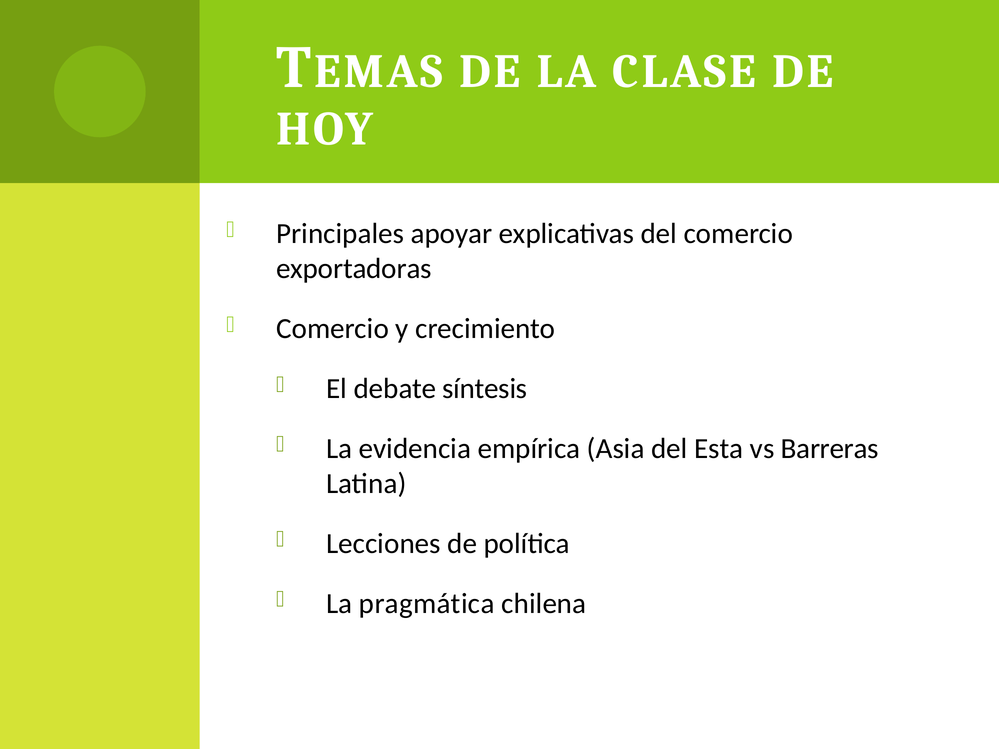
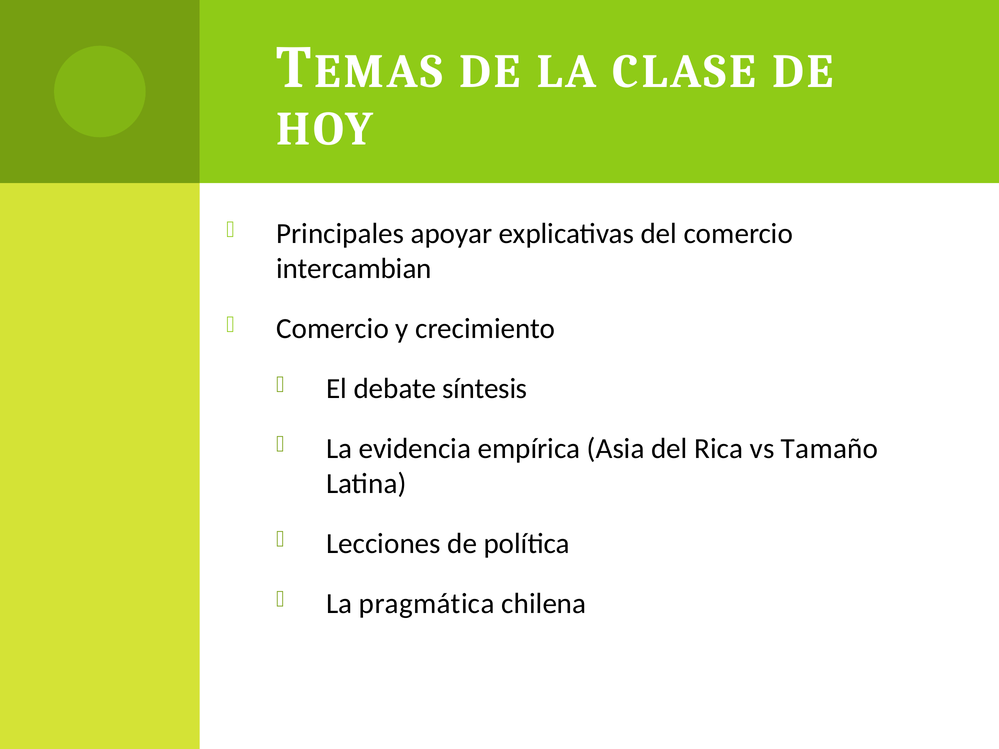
exportadoras: exportadoras -> intercambian (354, 269)
Esta: Esta -> Rica (719, 449)
Barreras: Barreras -> Tamaño (830, 449)
